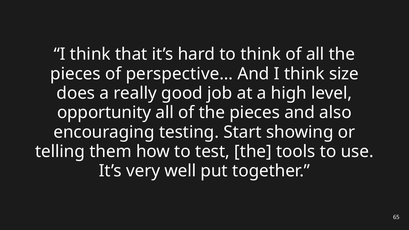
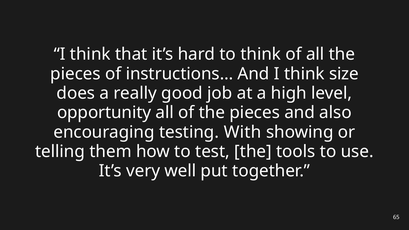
perspective…: perspective… -> instructions… (179, 74)
Start: Start -> With (242, 132)
